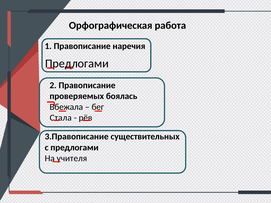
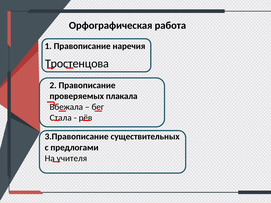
Предлогами: Предлогами -> Тростенцова (77, 64)
боялась: боялась -> плакала (122, 96)
